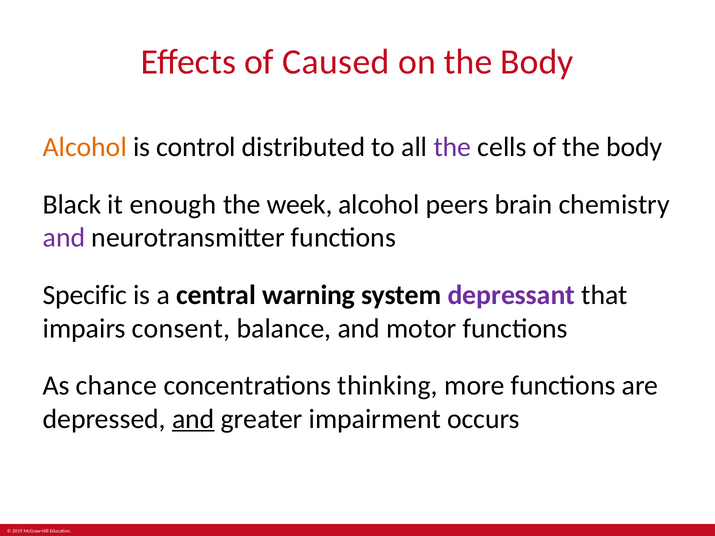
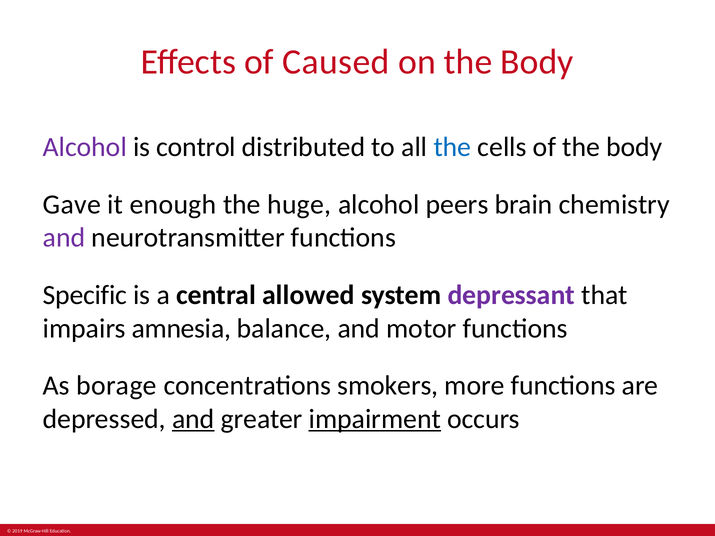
Alcohol colour: orange -> purple (85, 147)
the colour: purple -> blue (452, 147)
Black: Black -> Gave (72, 205)
week: week -> huge (299, 205)
warning: warning -> allowed (308, 295)
consent: consent -> amnesia (181, 329)
chance: chance -> borage (116, 386)
thinking: thinking -> smokers (388, 386)
impairment underline: none -> present (375, 419)
